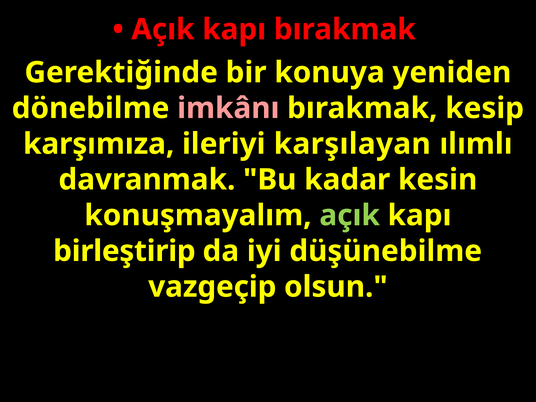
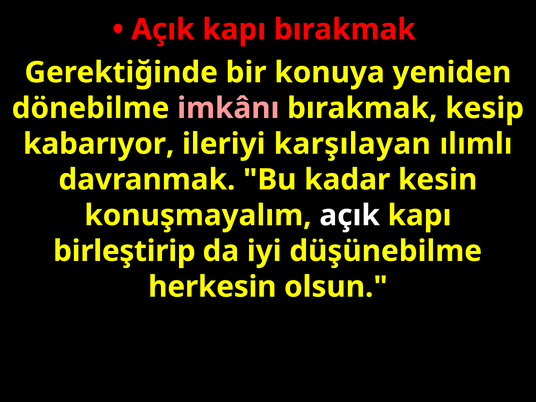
karşımıza: karşımıza -> kabarıyor (99, 144)
açık colour: light green -> white (350, 215)
vazgeçip: vazgeçip -> herkesin (212, 287)
